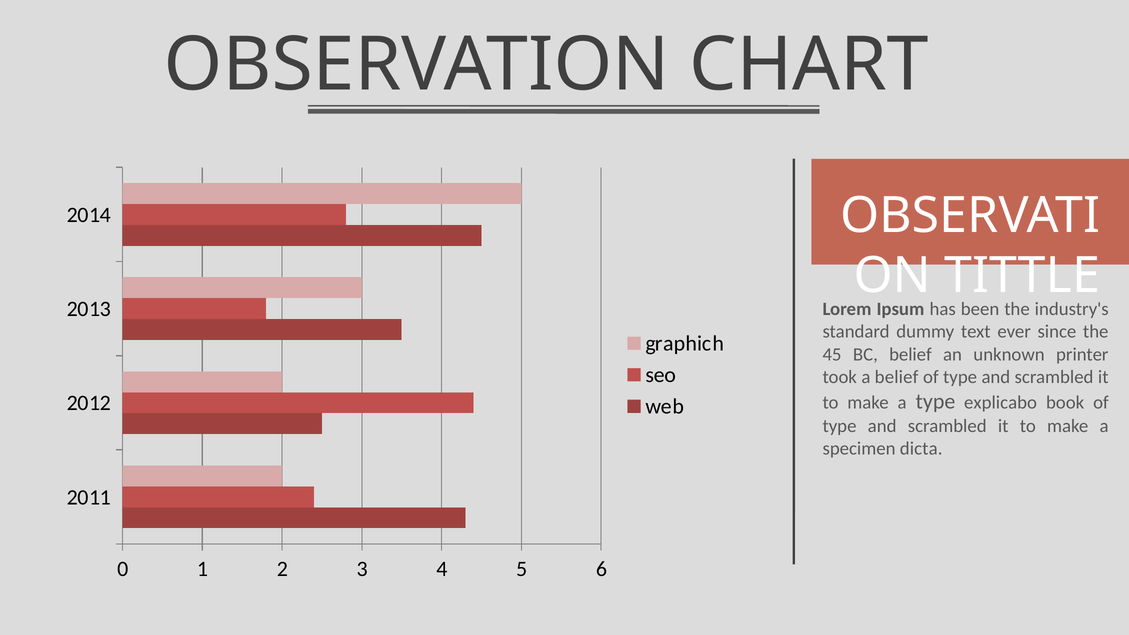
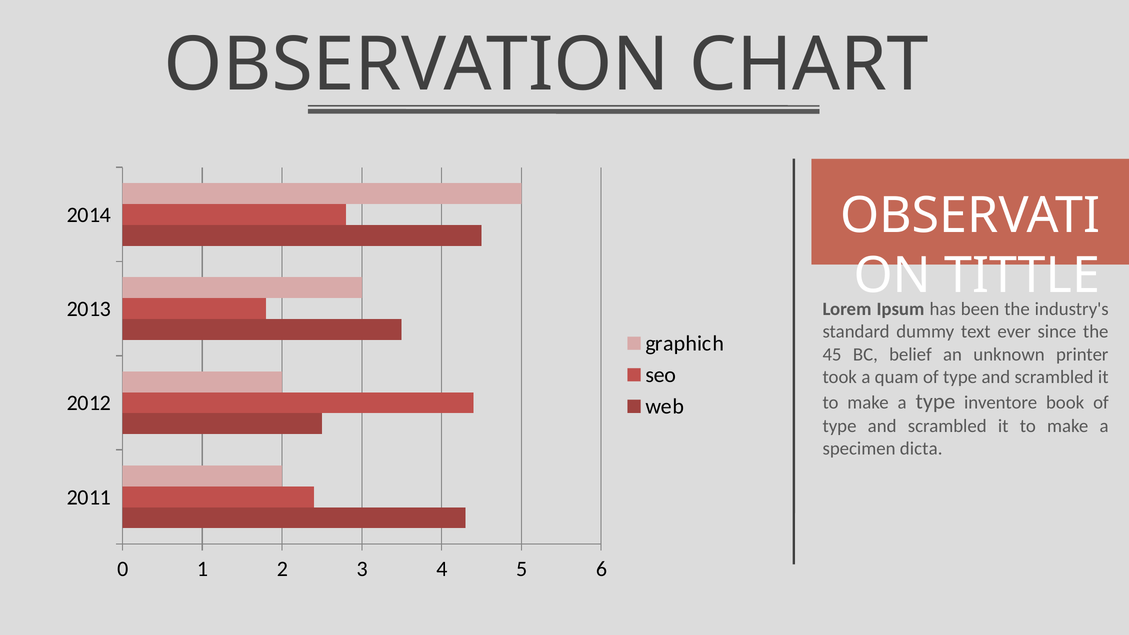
a belief: belief -> quam (897, 377)
explicabo: explicabo -> inventore (1001, 403)
